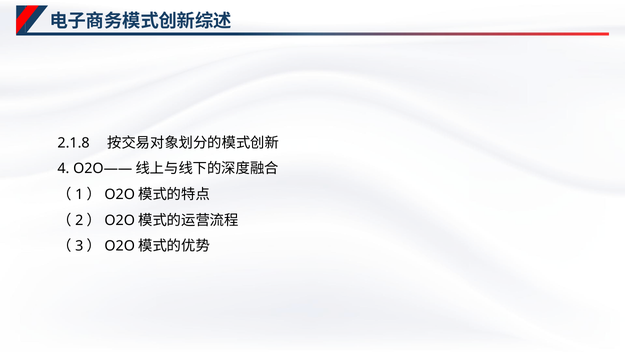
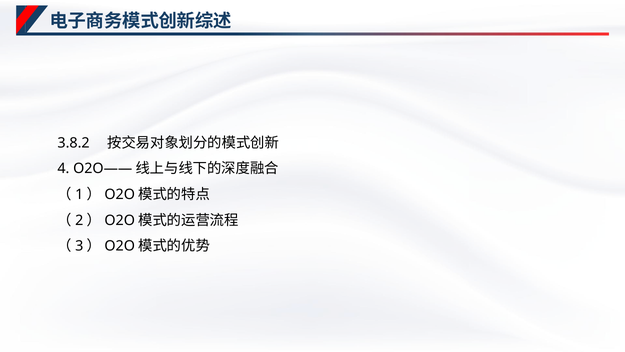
2.1.8: 2.1.8 -> 3.8.2 (74, 143)
